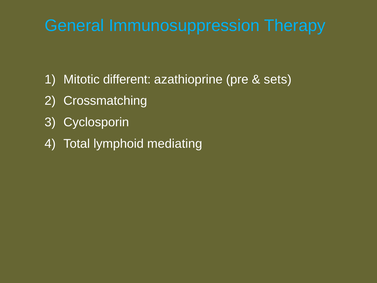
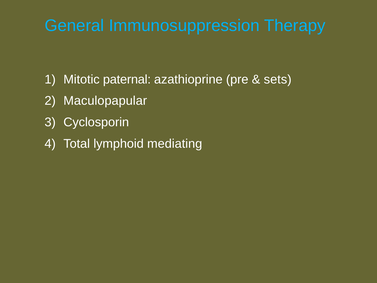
different: different -> paternal (127, 79)
Crossmatching: Crossmatching -> Maculopapular (105, 101)
